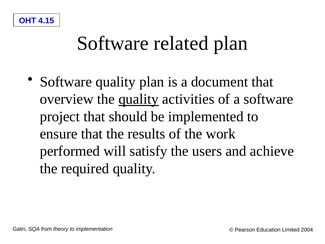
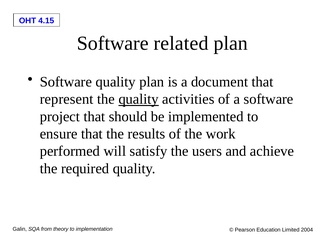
overview: overview -> represent (67, 99)
